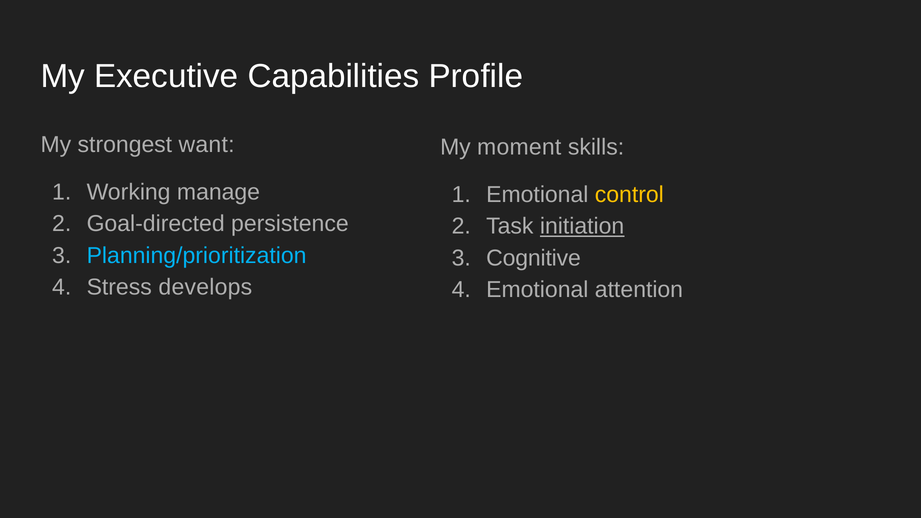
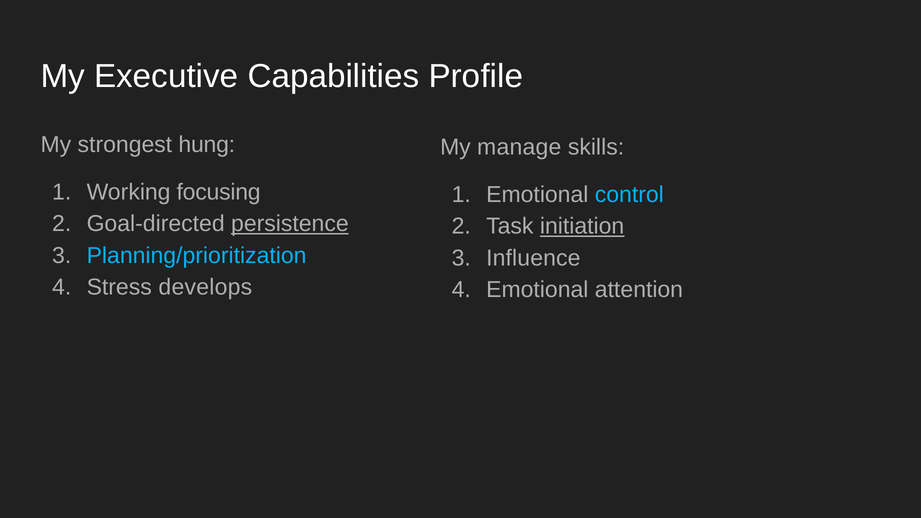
want: want -> hung (207, 145)
moment: moment -> manage (519, 147)
manage: manage -> focusing (219, 192)
control colour: yellow -> light blue (629, 195)
persistence underline: none -> present (290, 224)
Cognitive: Cognitive -> Influence (533, 258)
